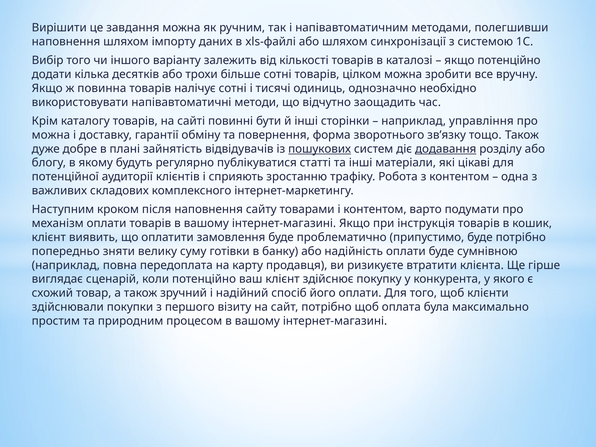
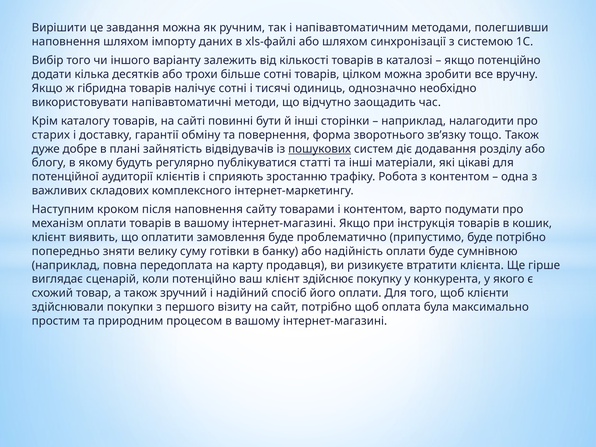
повинна: повинна -> гібридна (102, 88)
управління: управління -> налагодити (481, 121)
можна: можна -> старих (51, 135)
додавання underline: present -> none (446, 149)
